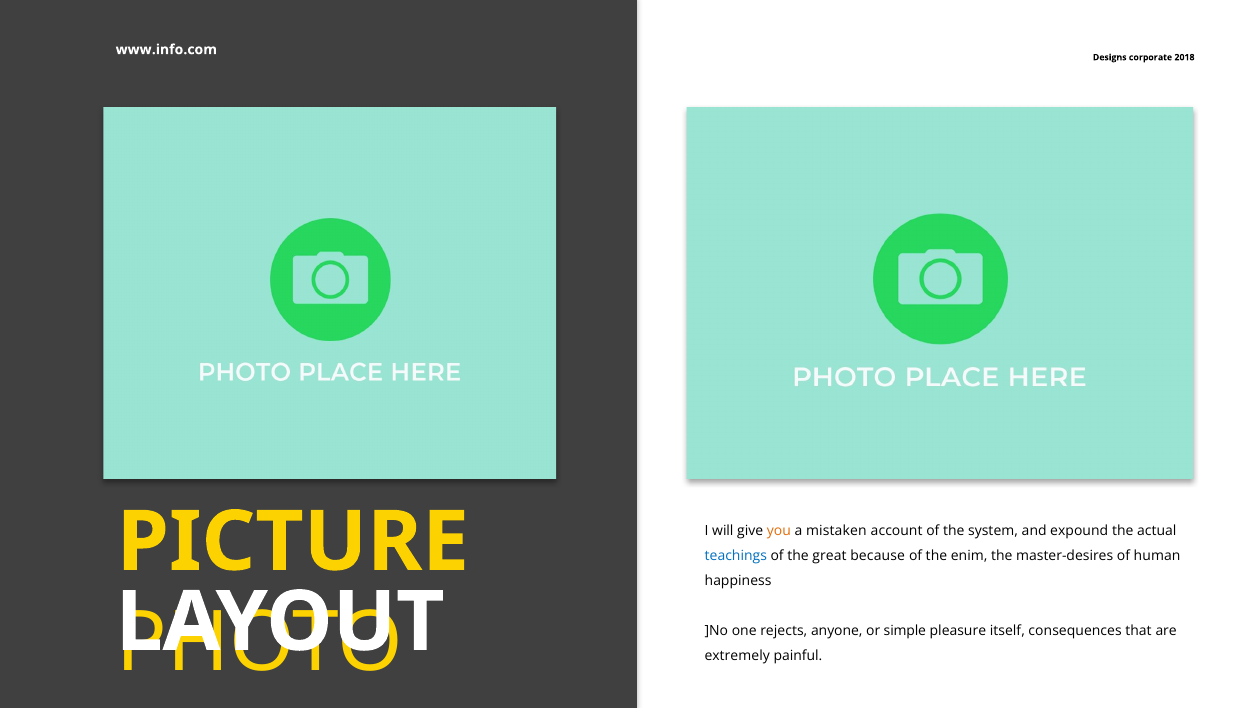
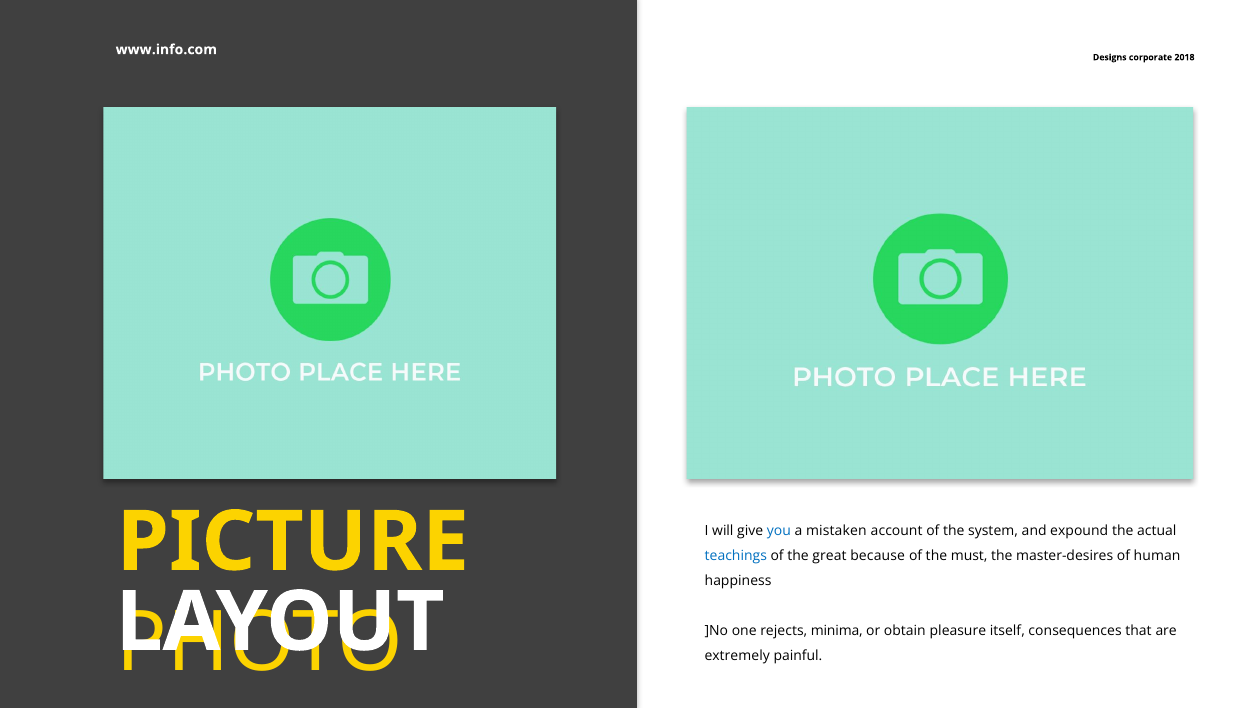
you colour: orange -> blue (779, 531)
enim: enim -> must (969, 556)
anyone: anyone -> minima (837, 631)
simple: simple -> obtain (905, 631)
